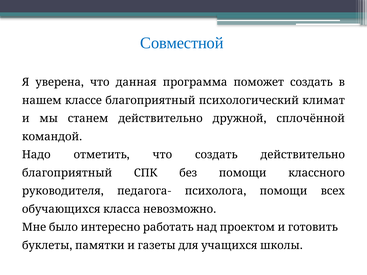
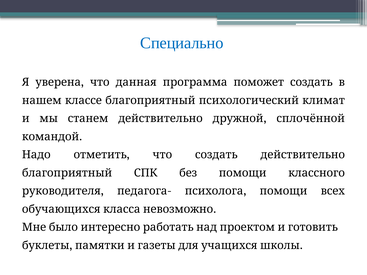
Совместной: Совместной -> Специально (182, 43)
